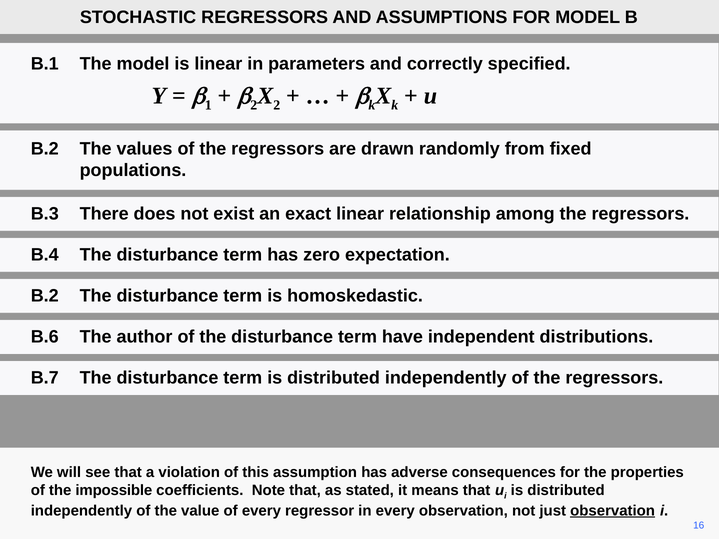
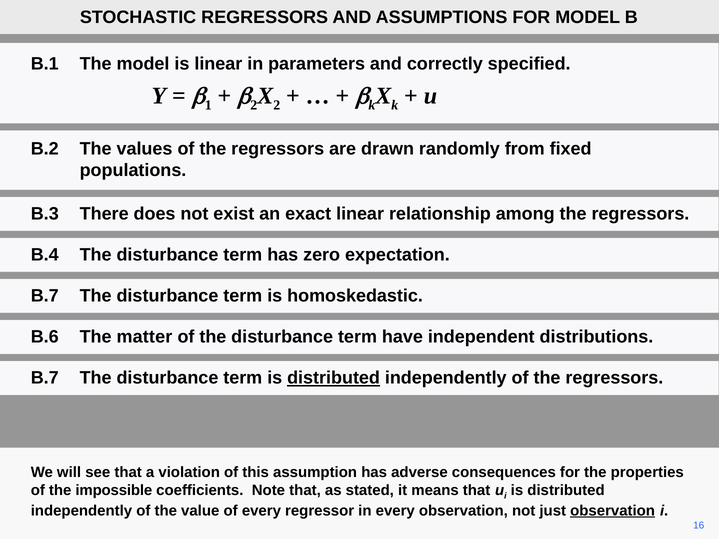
B.2: B.2 -> B.7 (45, 296)
author: author -> matter (144, 337)
distributed underline: none -> present (334, 378)
